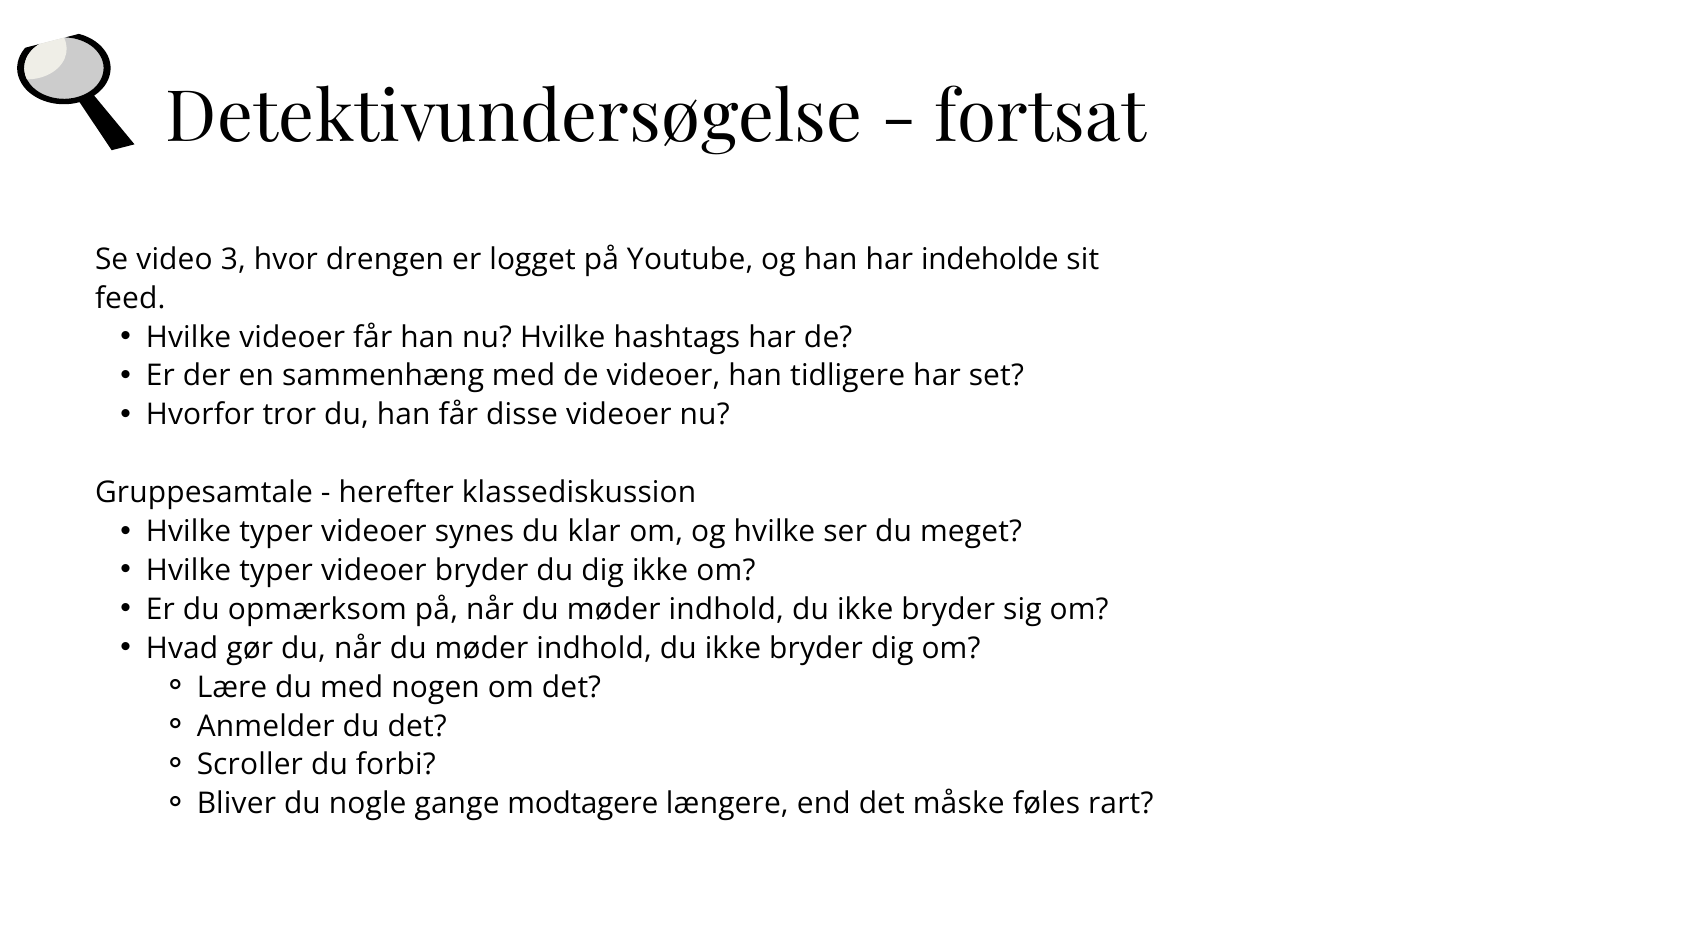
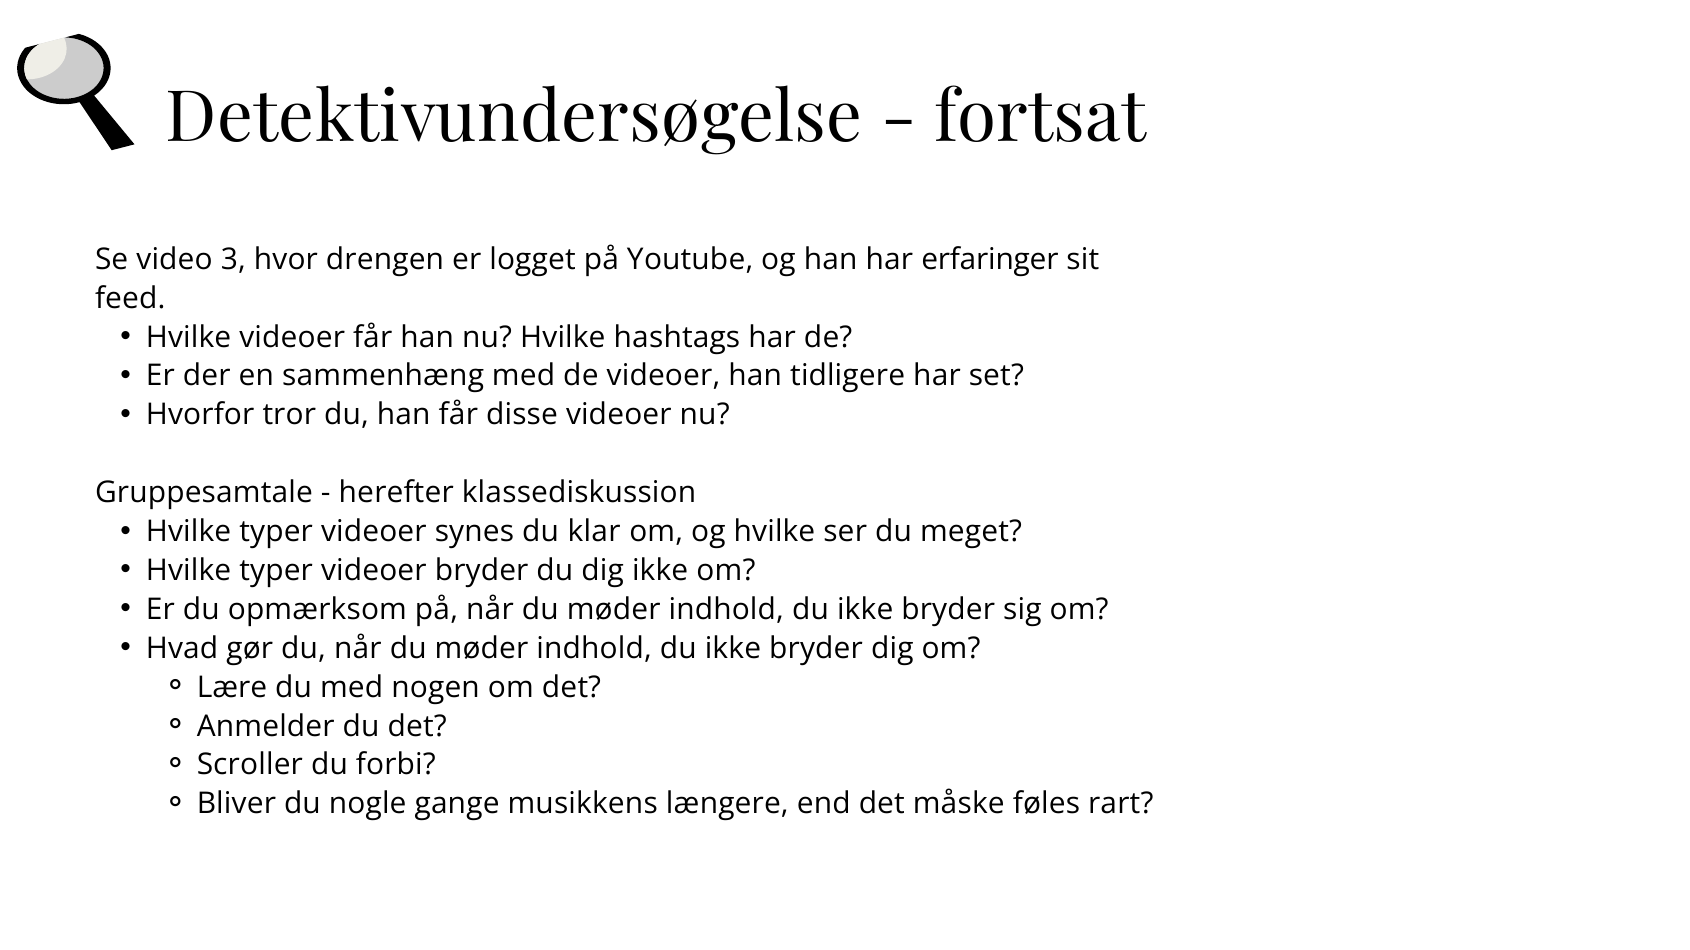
indeholde: indeholde -> erfaringer (990, 260)
modtagere: modtagere -> musikkens (583, 805)
